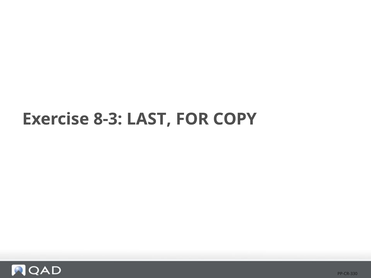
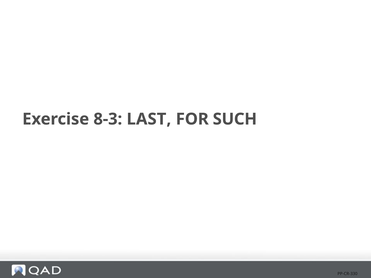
COPY: COPY -> SUCH (235, 119)
